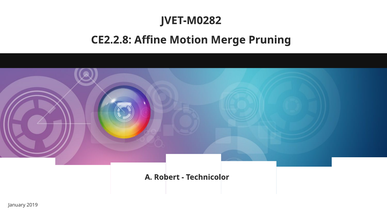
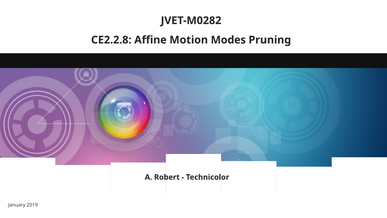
Merge: Merge -> Modes (228, 40)
